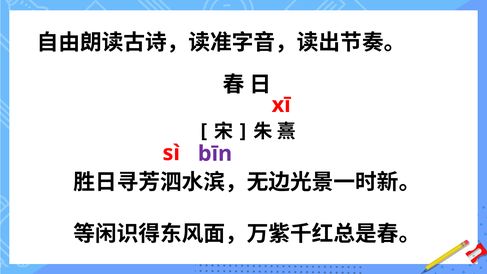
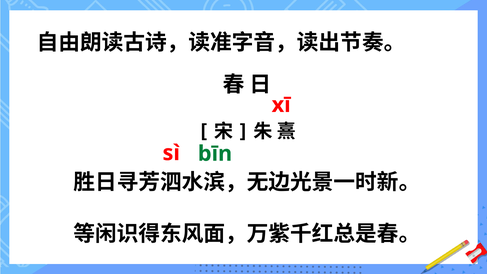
bīn colour: purple -> green (215, 154)
